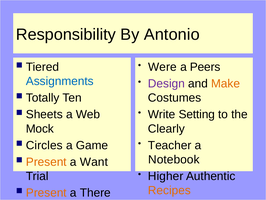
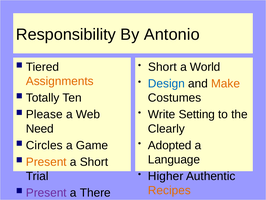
Were: Were -> Short (162, 67)
Peers: Peers -> World (205, 67)
Assignments colour: blue -> orange (60, 81)
Design colour: purple -> blue (166, 83)
Sheets: Sheets -> Please (44, 114)
Mock: Mock -> Need (40, 128)
Teacher: Teacher -> Adopted (170, 145)
Notebook: Notebook -> Language (174, 159)
a Want: Want -> Short (94, 161)
Present colour: orange -> purple (46, 192)
